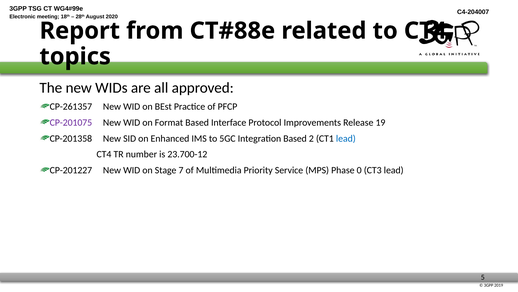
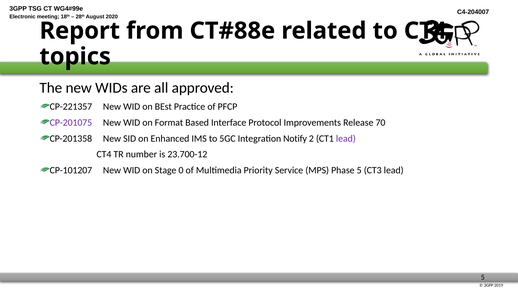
CP-261357: CP-261357 -> CP-221357 (71, 106)
19: 19 -> 70 (380, 122)
Integration Based: Based -> Notify (295, 138)
lead colour: blue -> purple (346, 138)
CP-201227: CP-201227 -> CP-101207 (71, 170)
7: 7 -> 0 (181, 170)
Phase 0: 0 -> 5 (359, 170)
